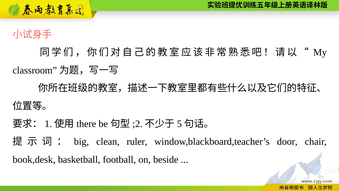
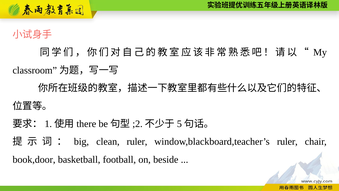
window,blackboard,teacher’s door: door -> ruler (287, 141)
book,desk: book,desk -> book,door (34, 159)
